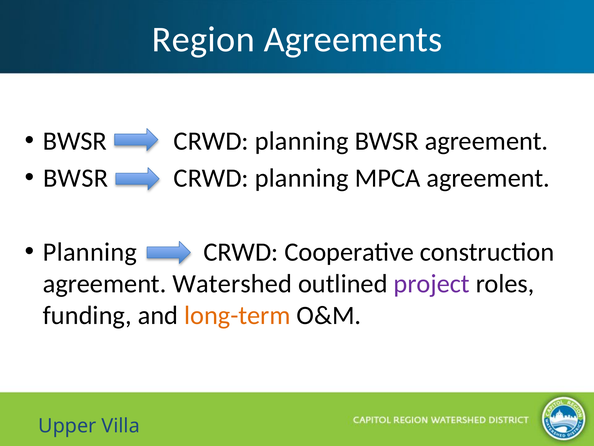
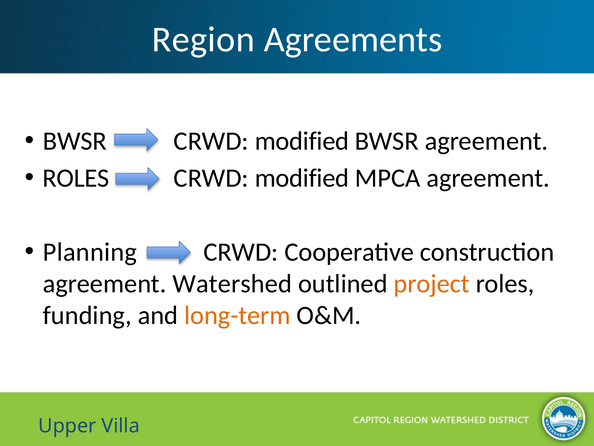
planning: planning -> modified (302, 141)
BWSR: BWSR -> ROLES (76, 178)
planning: planning -> modified (302, 178)
project colour: purple -> orange (432, 284)
